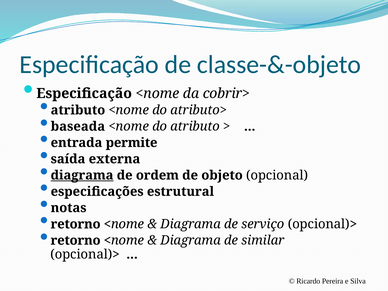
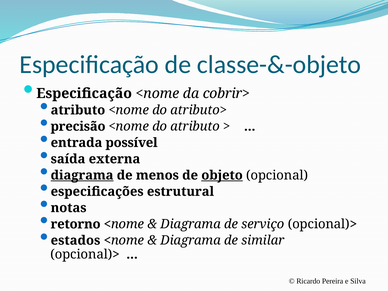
baseada: baseada -> precisão (78, 126)
permite: permite -> possível (132, 143)
ordem: ordem -> menos (157, 175)
objeto underline: none -> present (222, 175)
retorno: retorno -> estados (75, 240)
